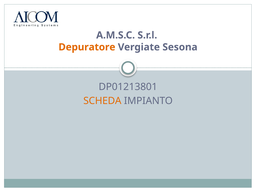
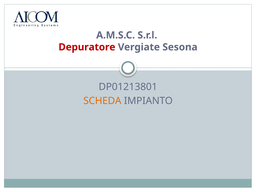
Depuratore colour: orange -> red (87, 47)
